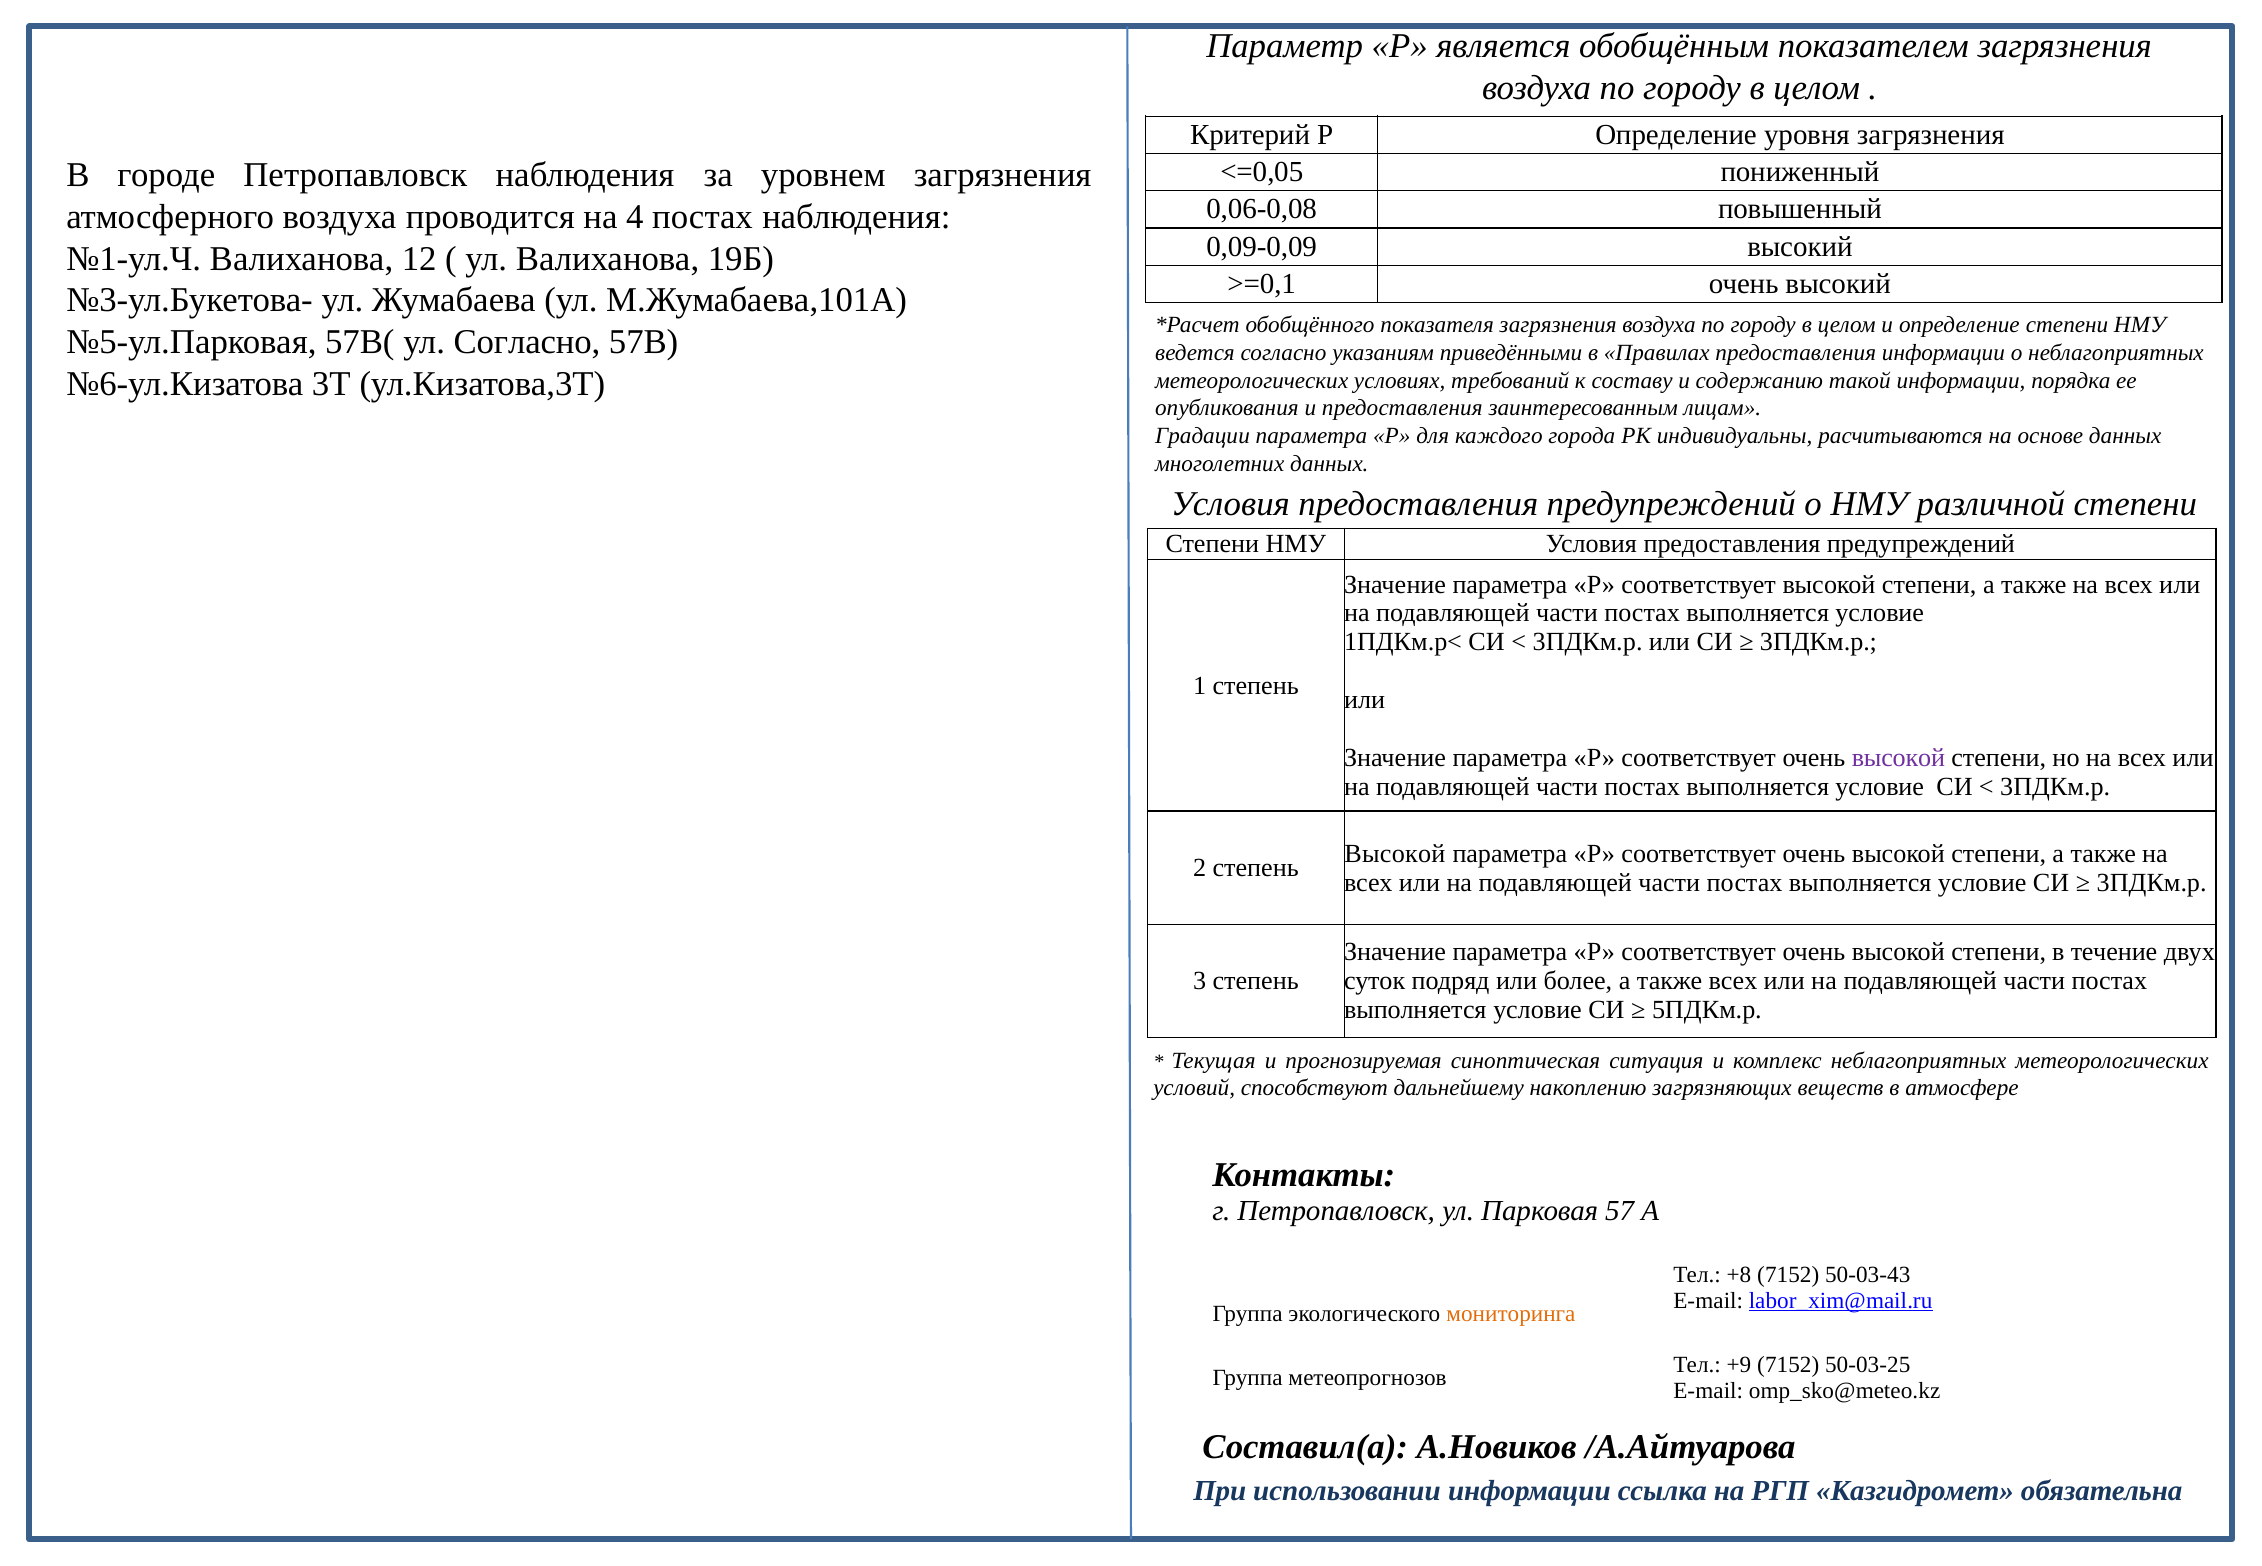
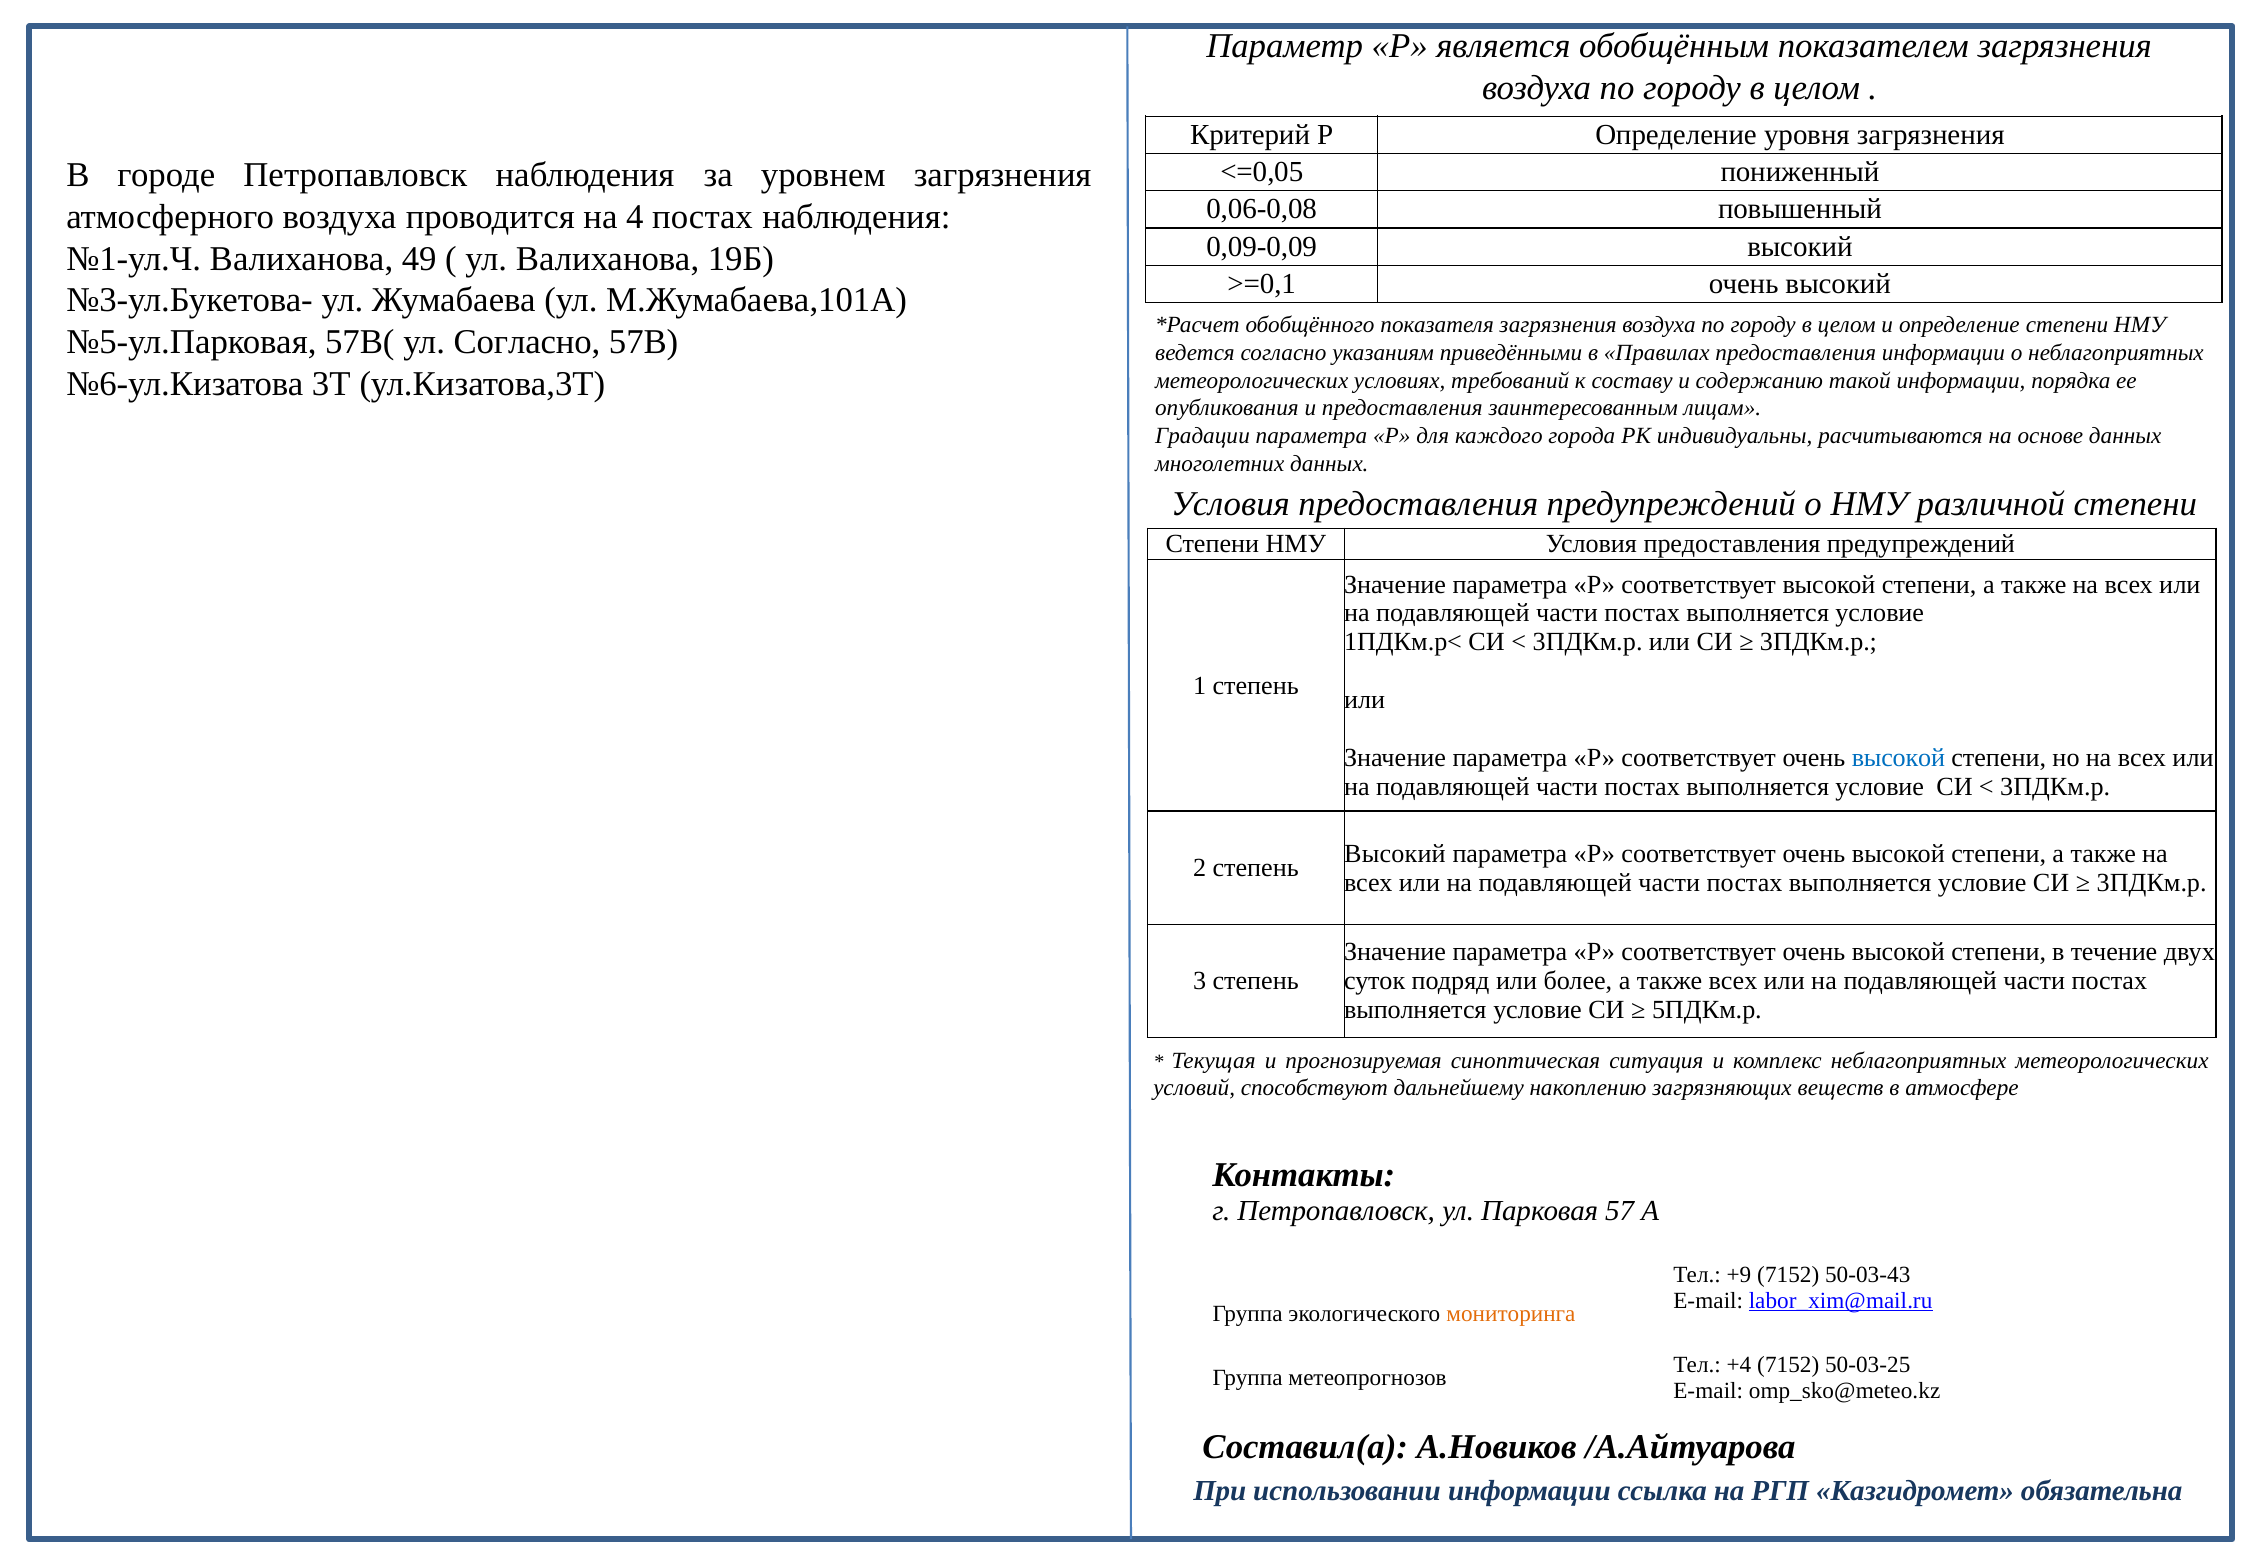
12: 12 -> 49 (419, 259)
высокой colour: purple -> blue (1898, 758)
Высокой: Высокой -> Высокий (1395, 853)
+8: +8 -> +9 (1739, 1275)
+9: +9 -> +4 (1739, 1365)
